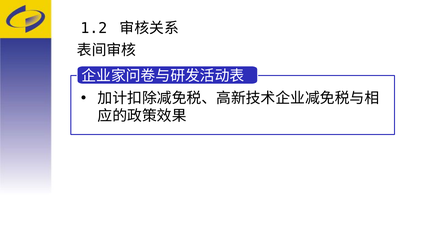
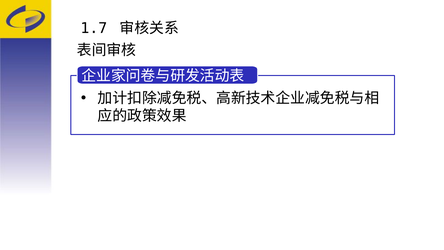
1.2: 1.2 -> 1.7 (94, 28)
